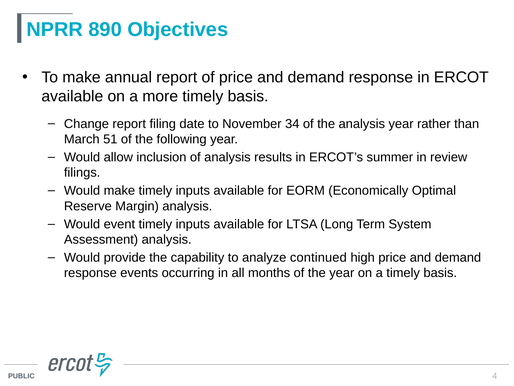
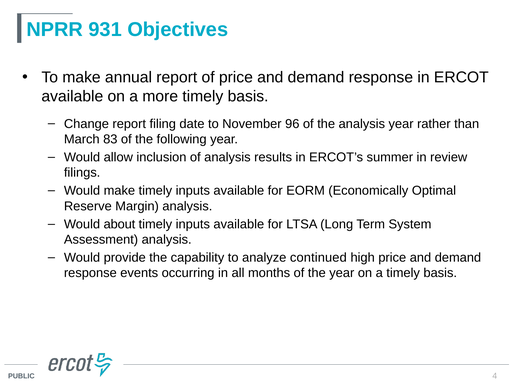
890: 890 -> 931 (105, 30)
34: 34 -> 96 (292, 124)
51: 51 -> 83 (110, 139)
event: event -> about (119, 224)
